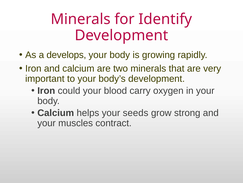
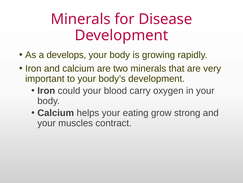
Identify: Identify -> Disease (165, 19)
seeds: seeds -> eating (136, 112)
